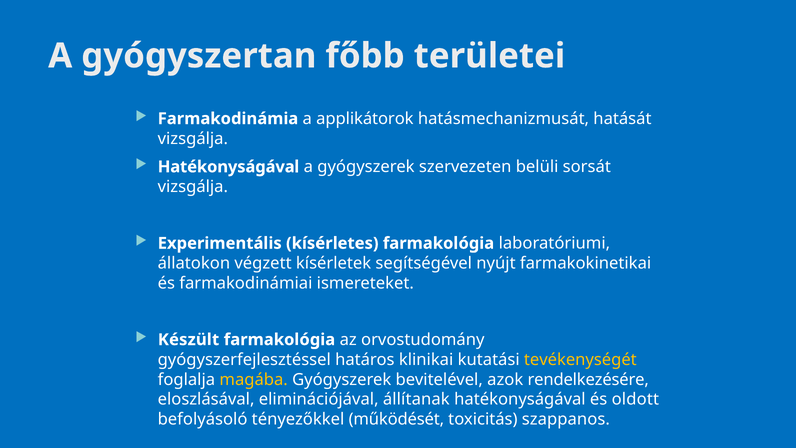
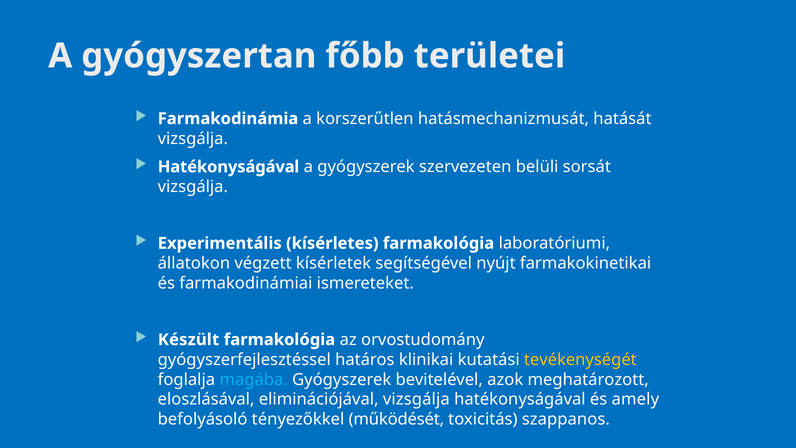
applikátorok: applikátorok -> korszerűtlen (365, 119)
magába colour: yellow -> light blue (254, 379)
rendelkezésére: rendelkezésére -> meghatározott (588, 379)
eliminációjával állítanak: állítanak -> vizsgálja (416, 399)
oldott: oldott -> amely (635, 399)
